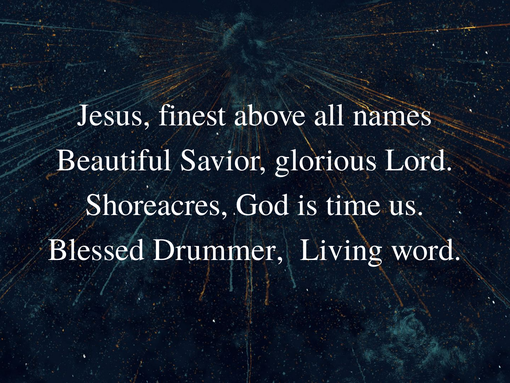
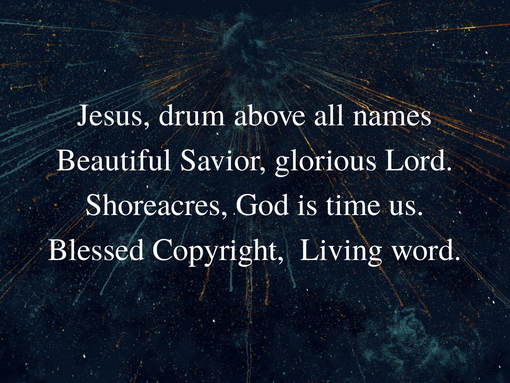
finest: finest -> drum (192, 115)
Drummer: Drummer -> Copyright (219, 250)
